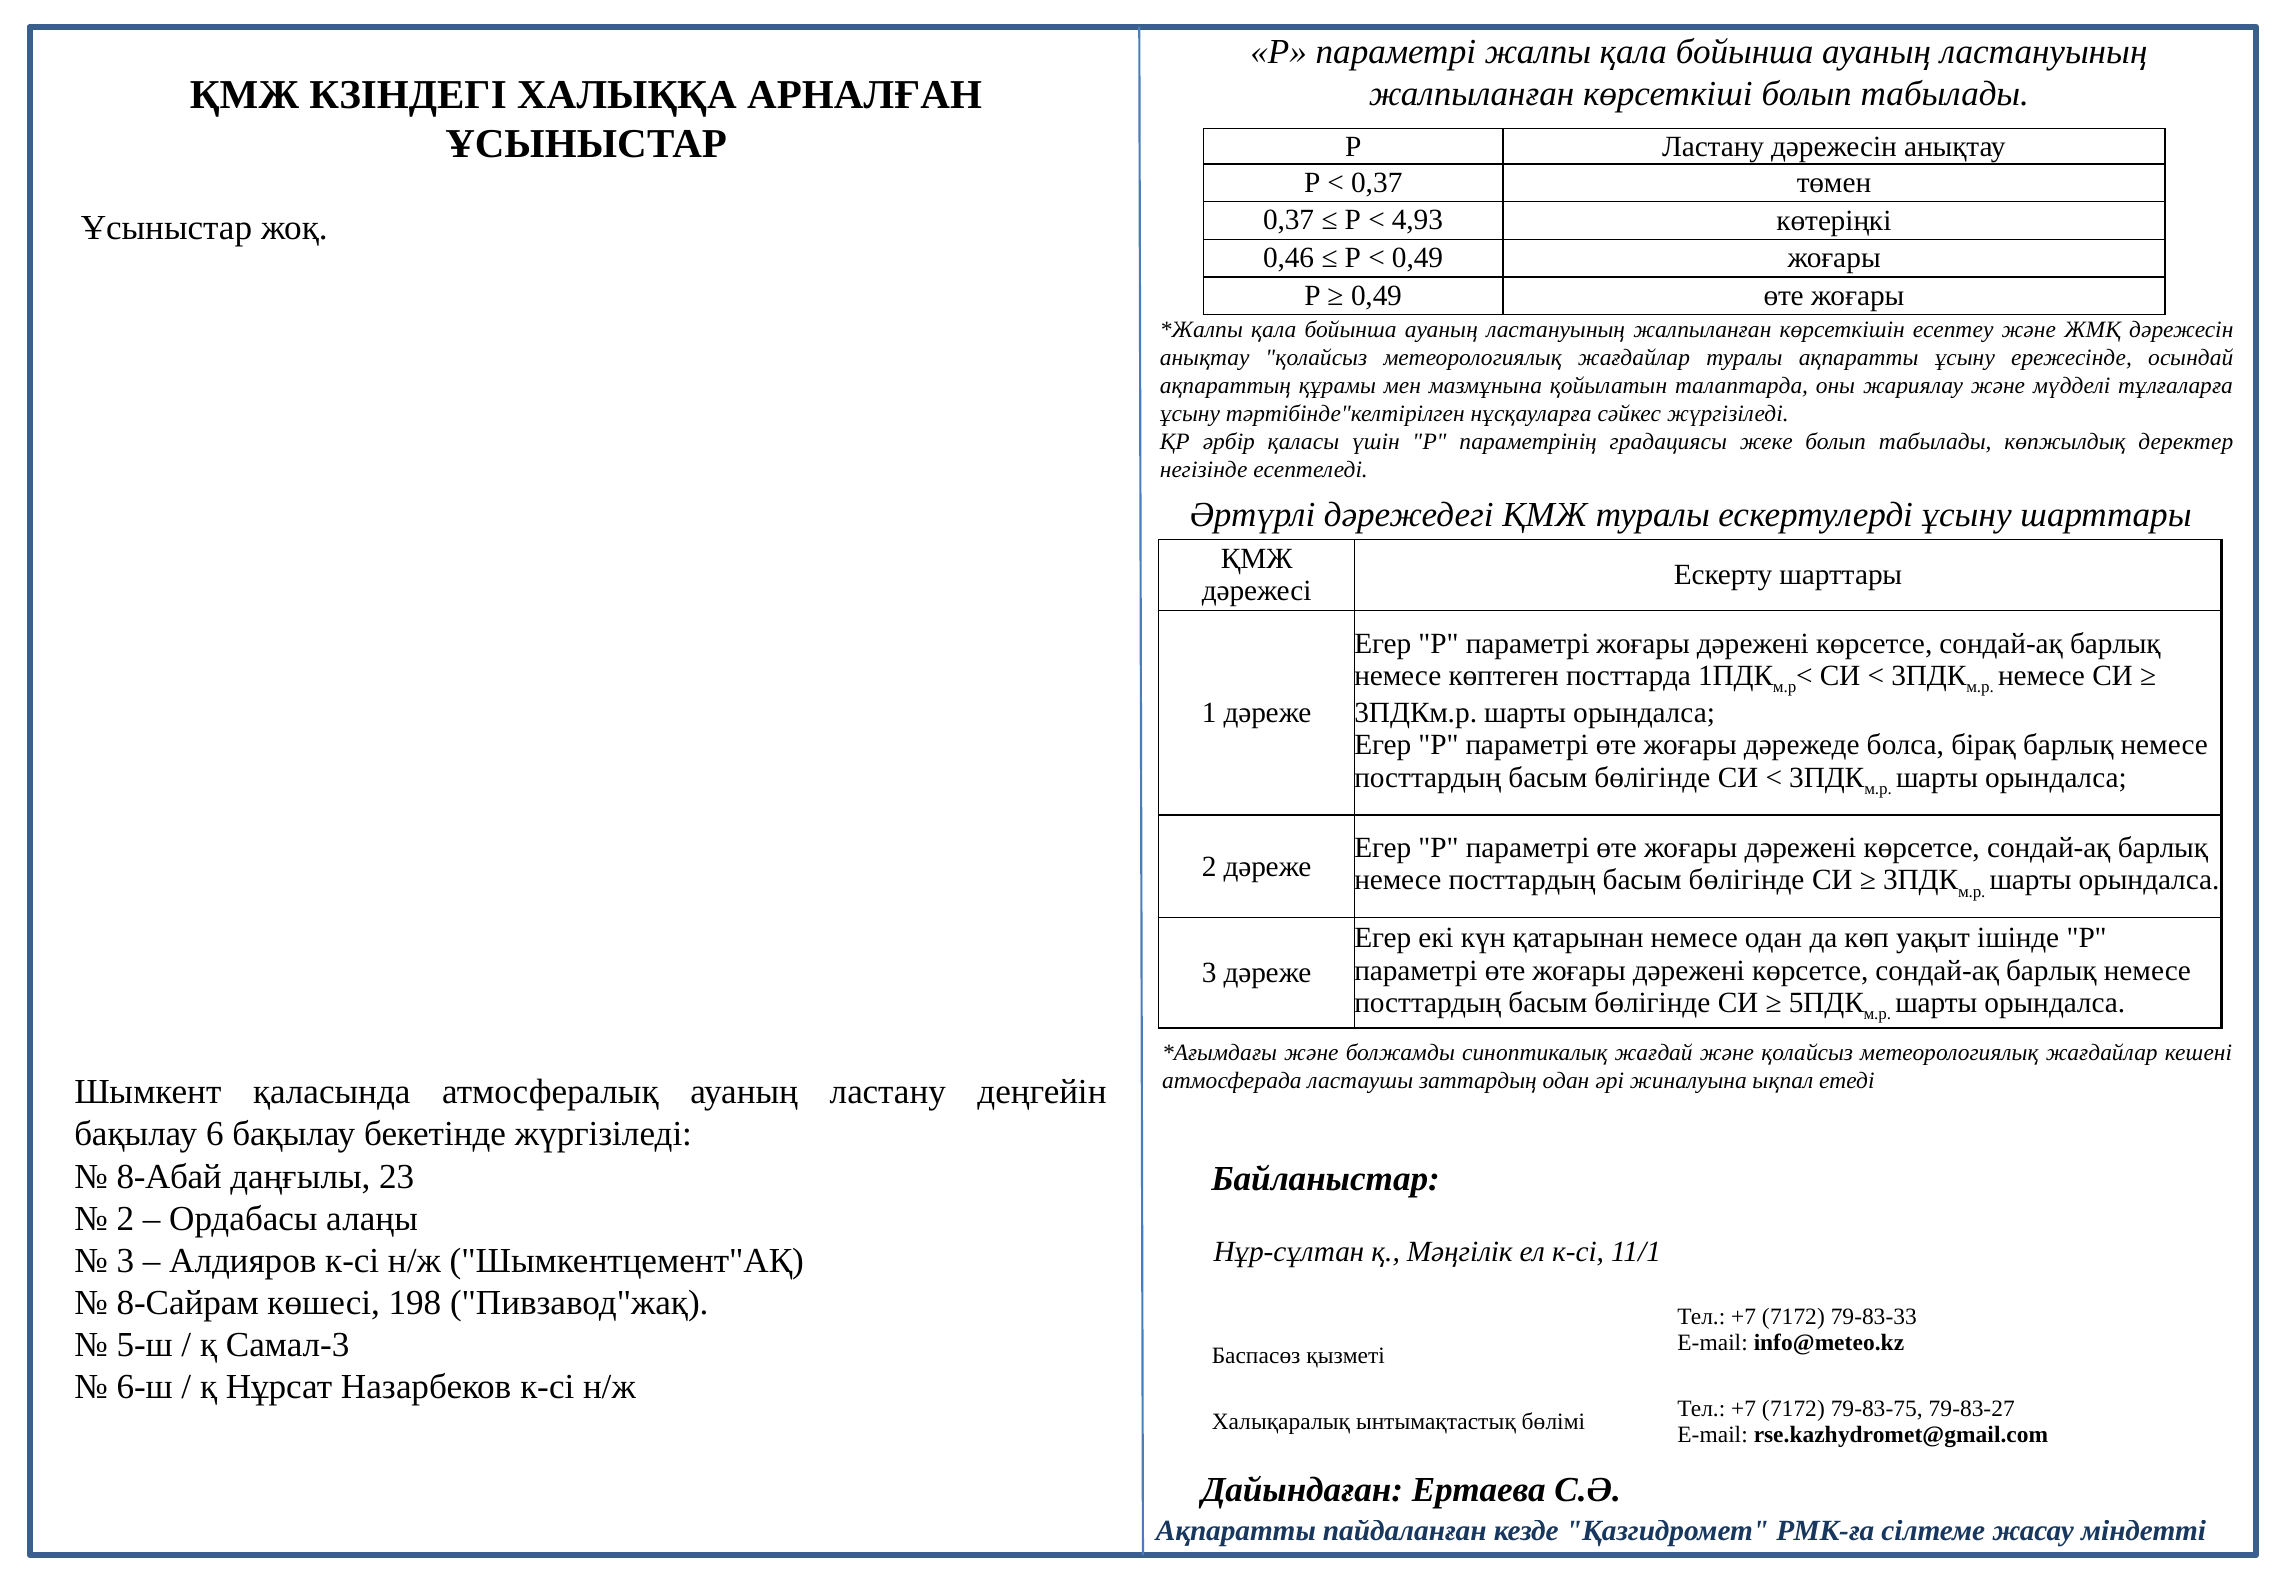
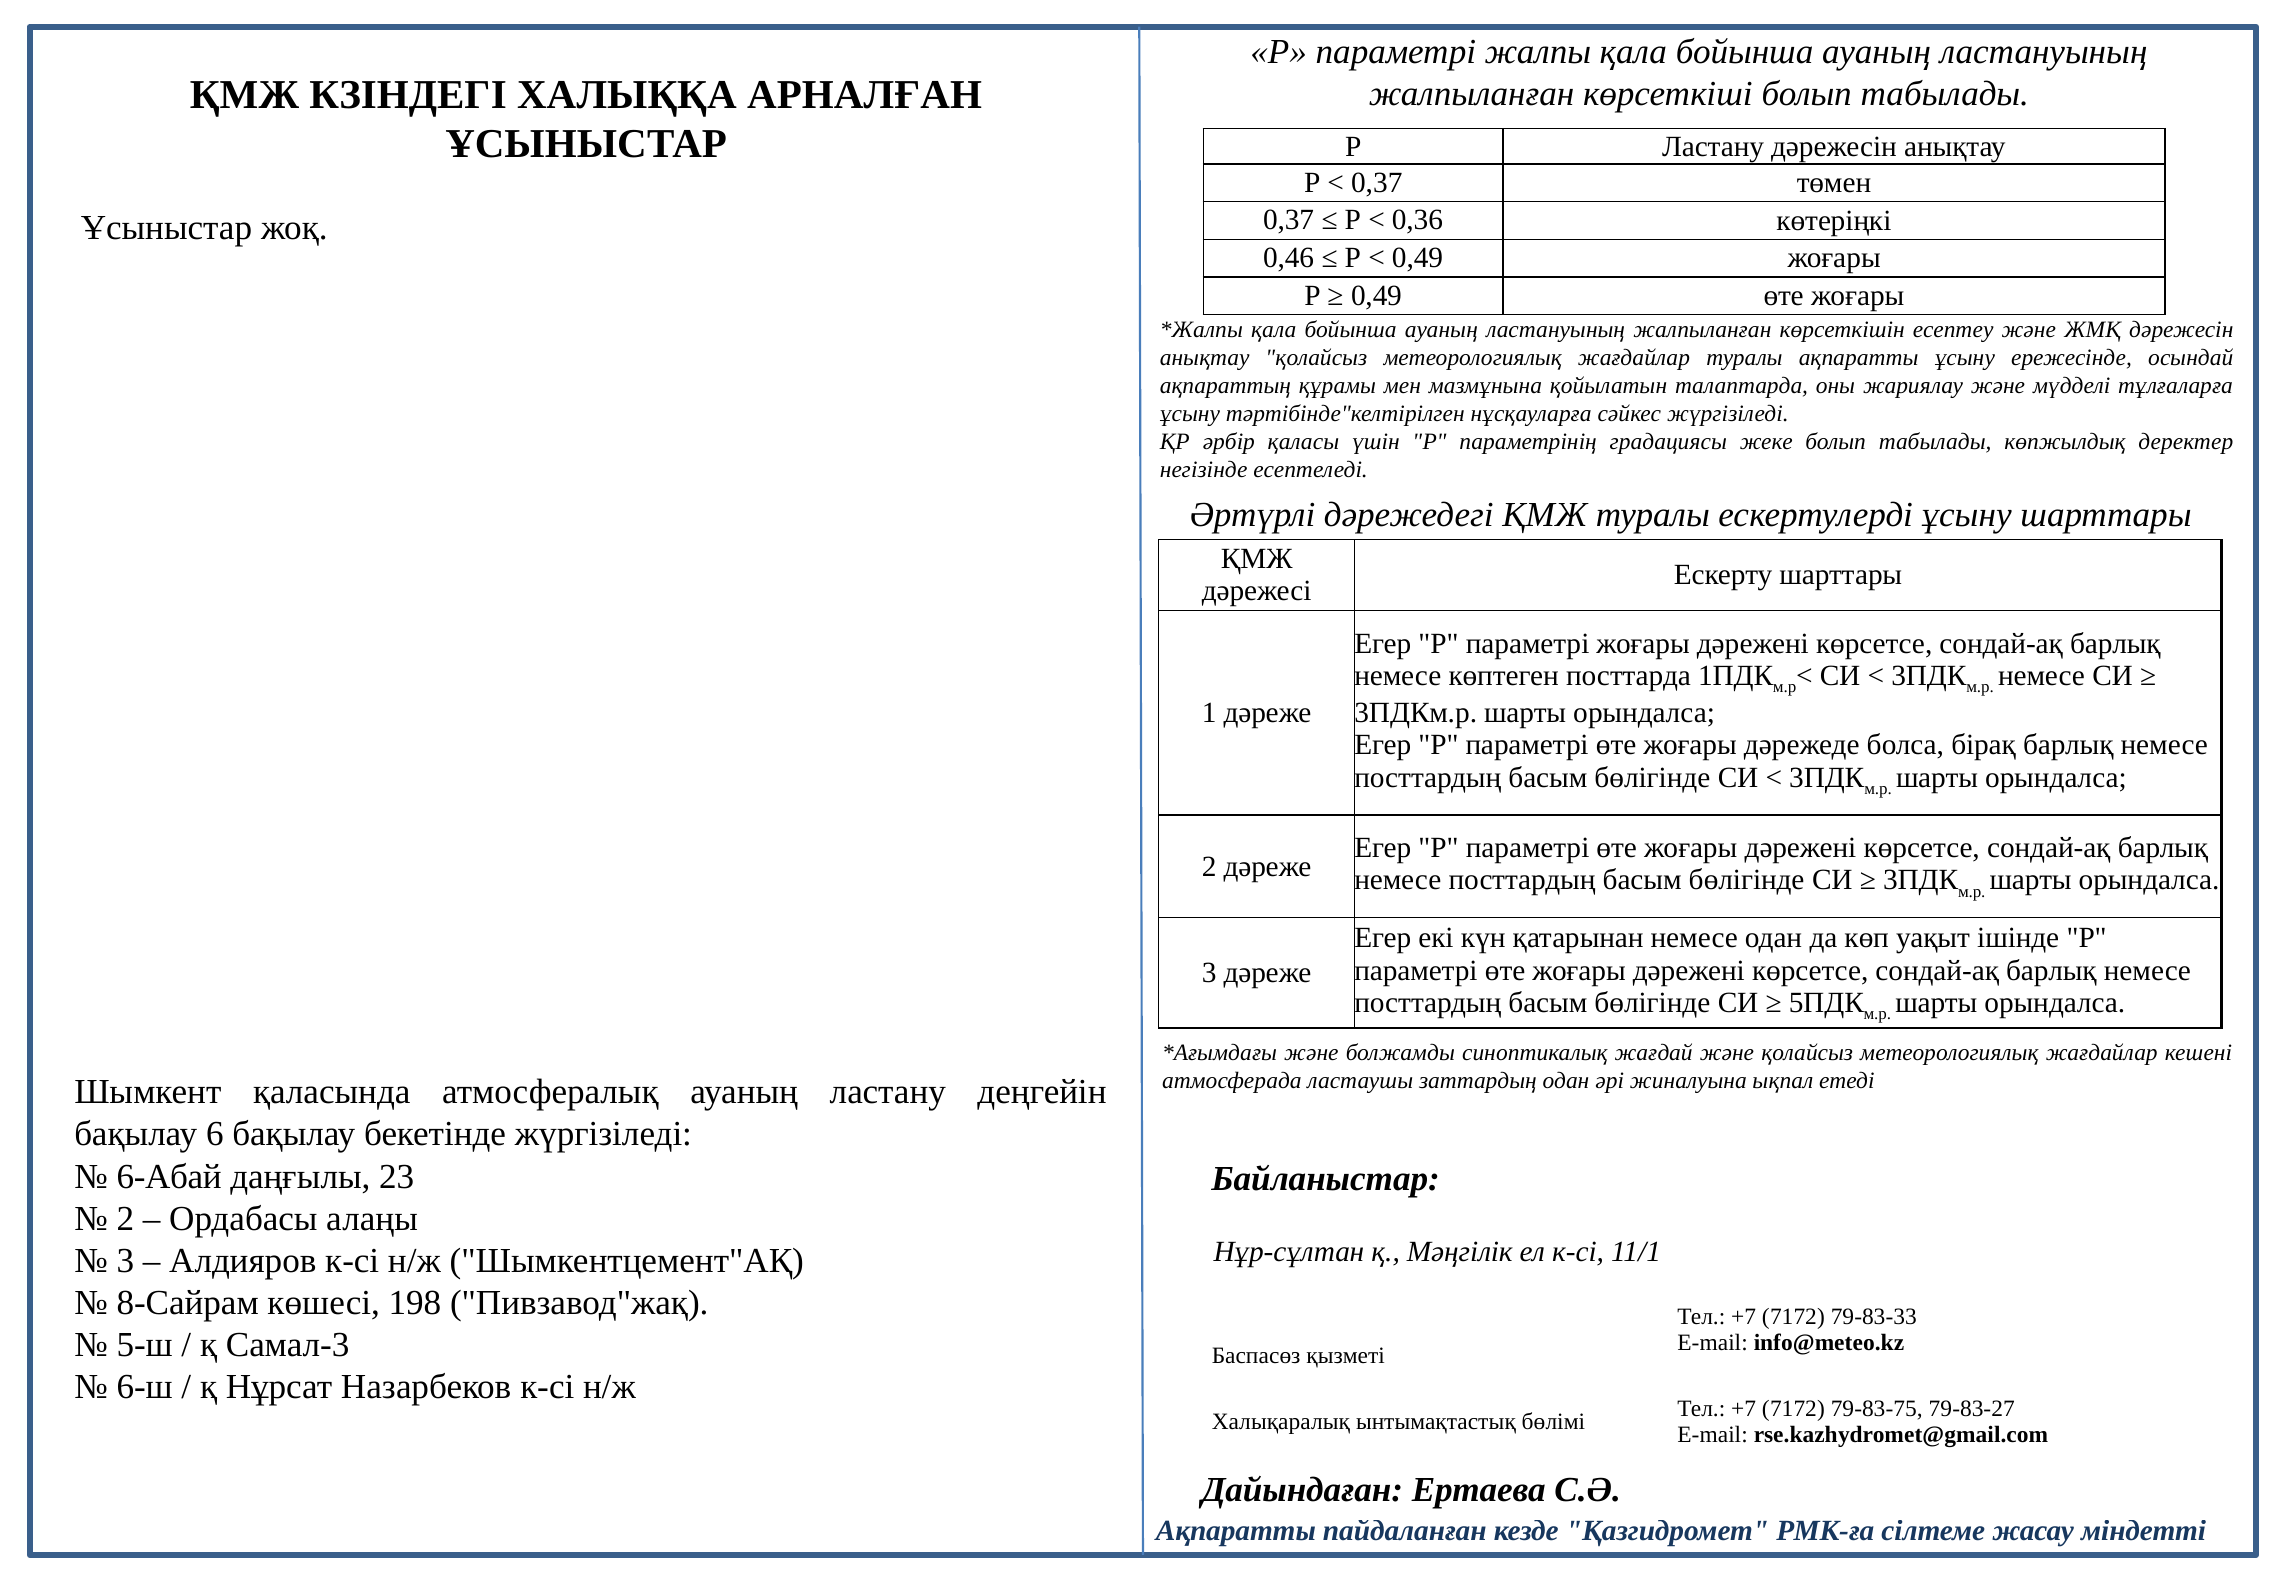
4,93: 4,93 -> 0,36 (1417, 220)
8-Абай: 8-Абай -> 6-Абай (169, 1177)
